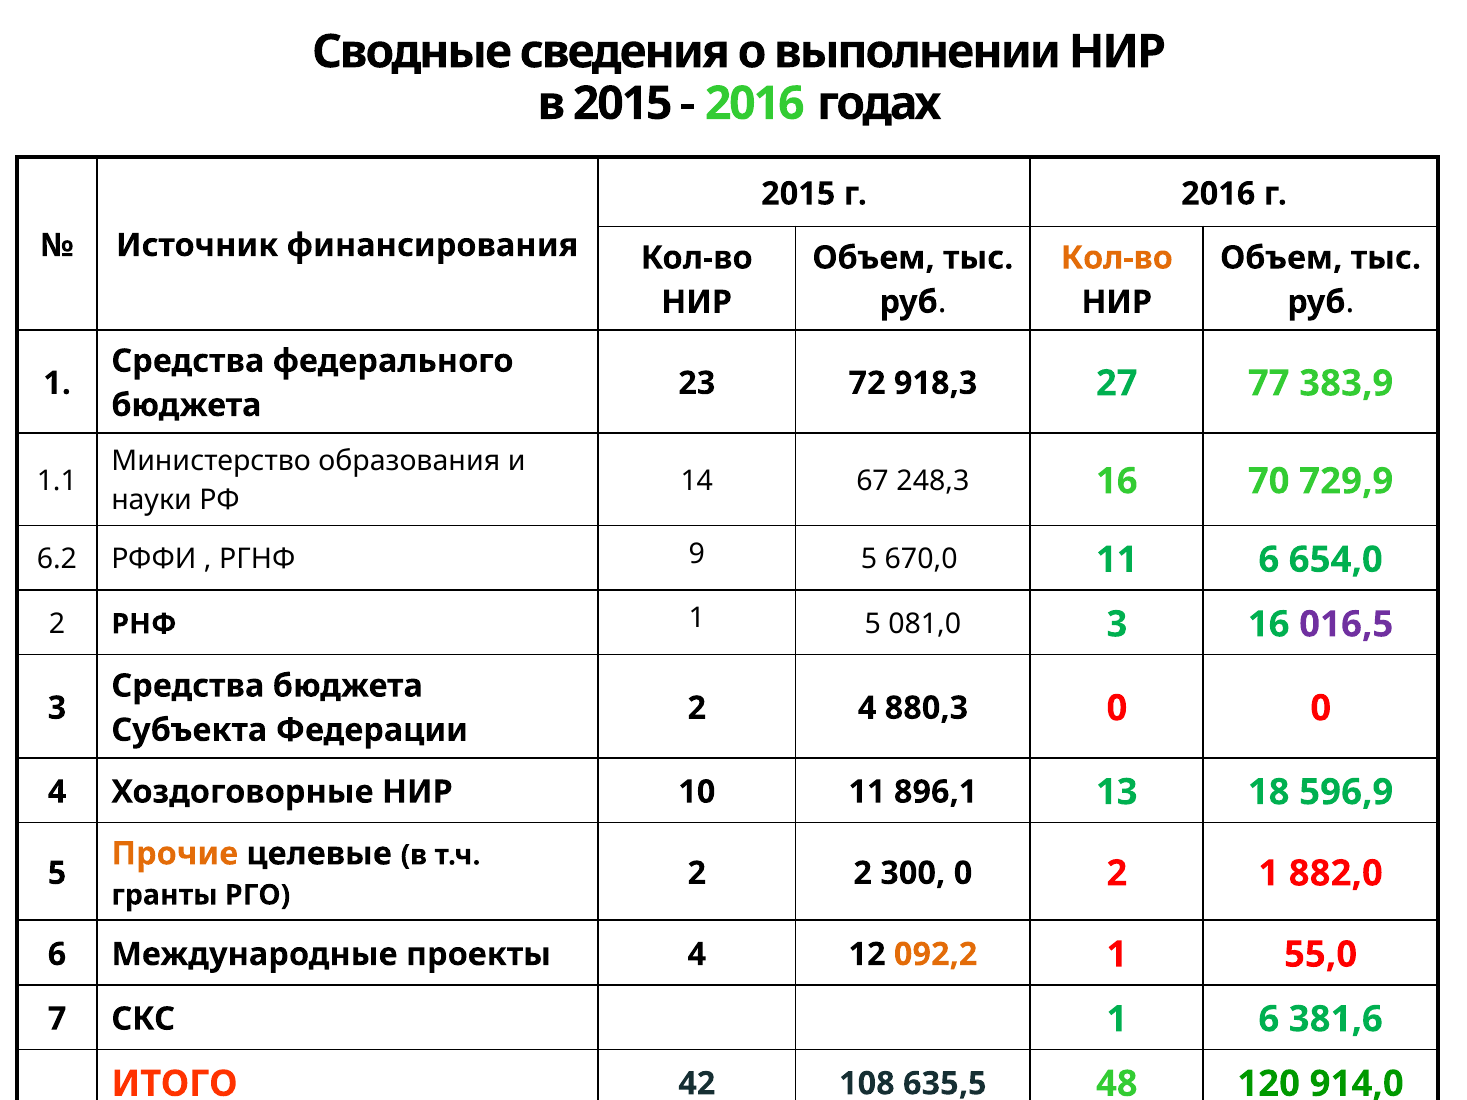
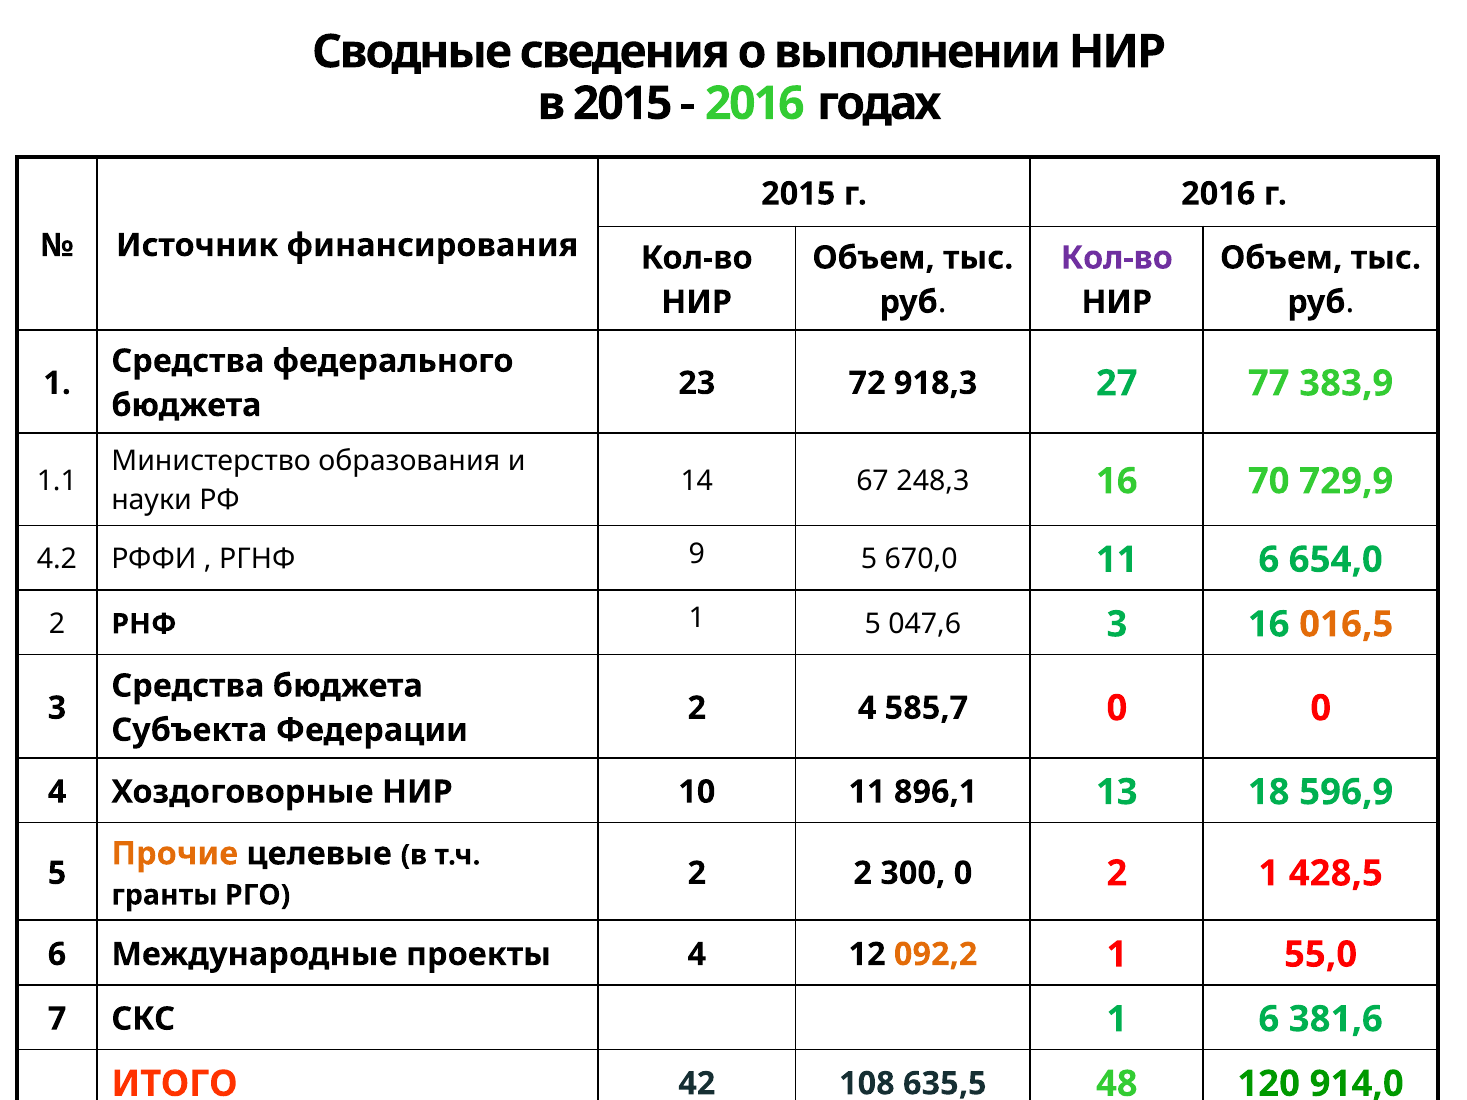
Кол-во colour: orange -> purple (1117, 258)
6.2: 6.2 -> 4.2 (57, 560)
081,0: 081,0 -> 047,6 (925, 624)
016,5 colour: purple -> orange (1346, 624)
880,3: 880,3 -> 585,7 (926, 708)
882,0: 882,0 -> 428,5 (1336, 874)
